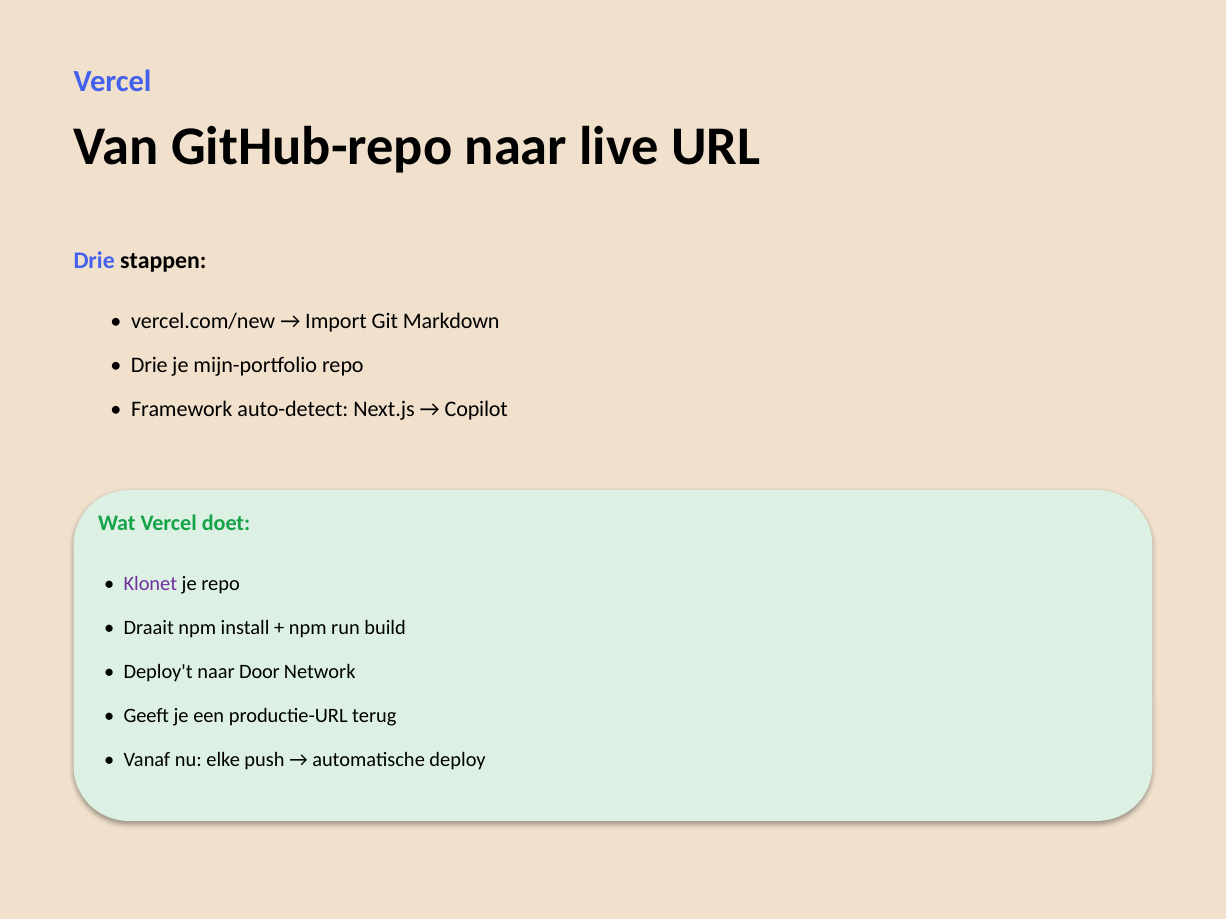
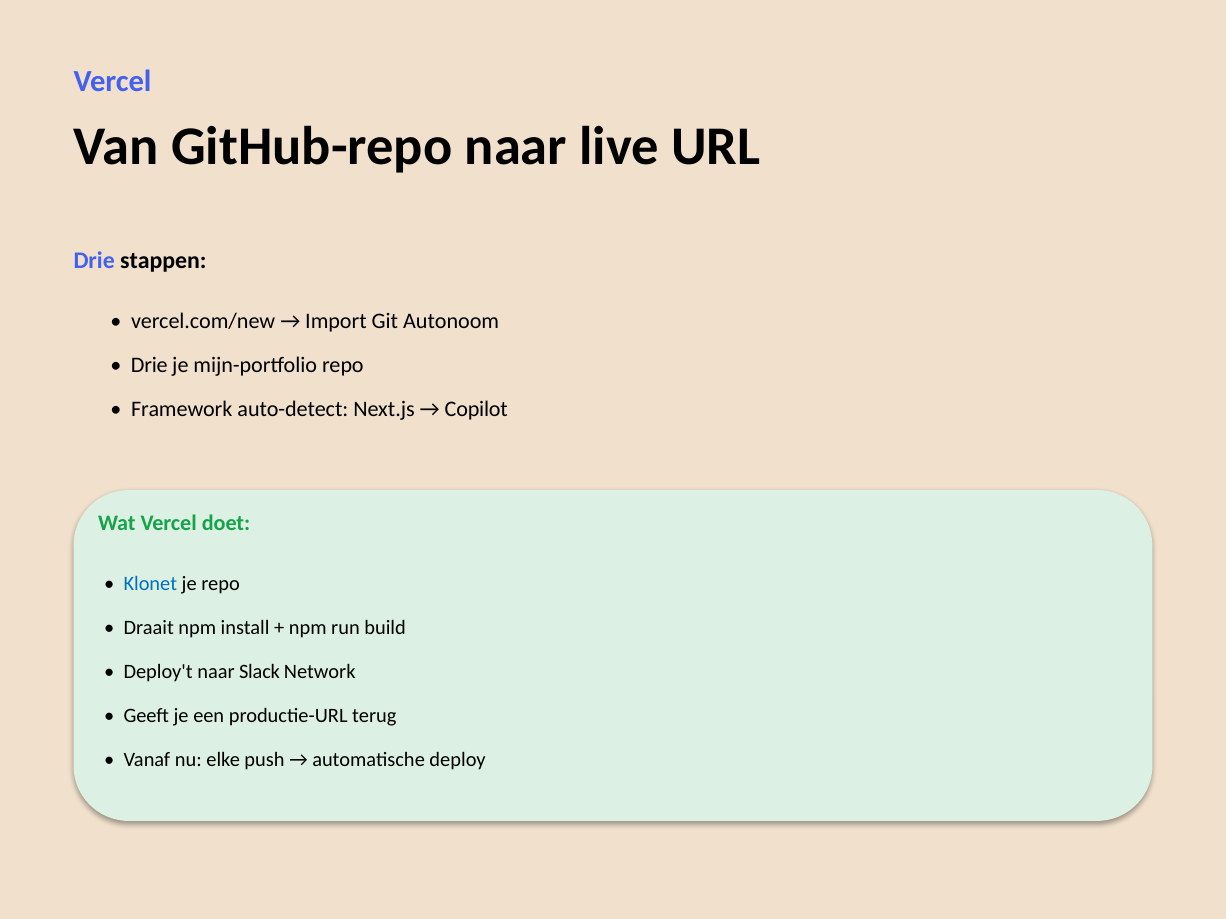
Markdown: Markdown -> Autonoom (451, 321)
Klonet colour: purple -> blue (150, 584)
Door: Door -> Slack (260, 672)
